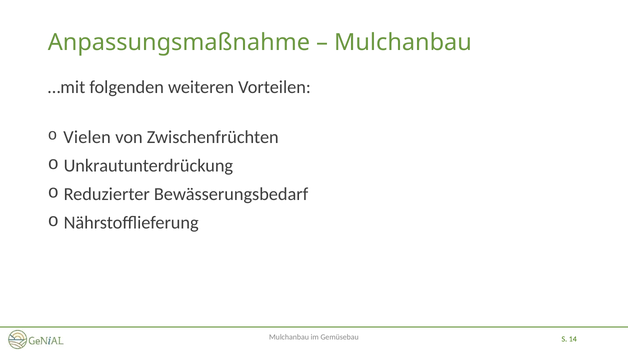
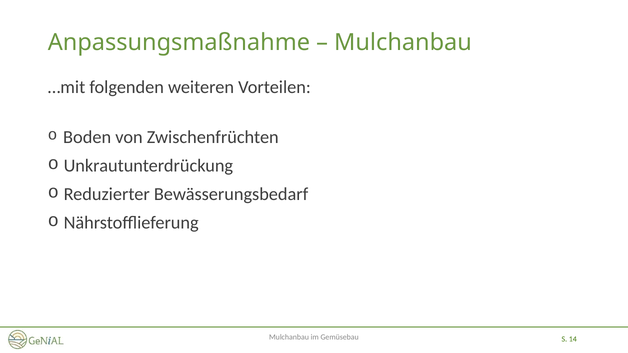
Vielen: Vielen -> Boden (87, 137)
